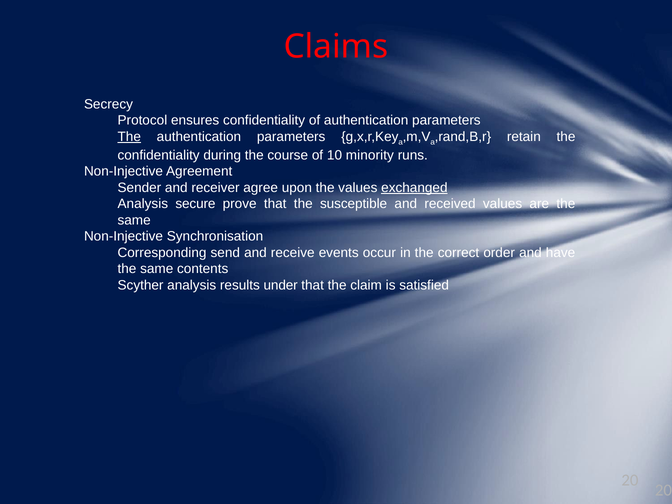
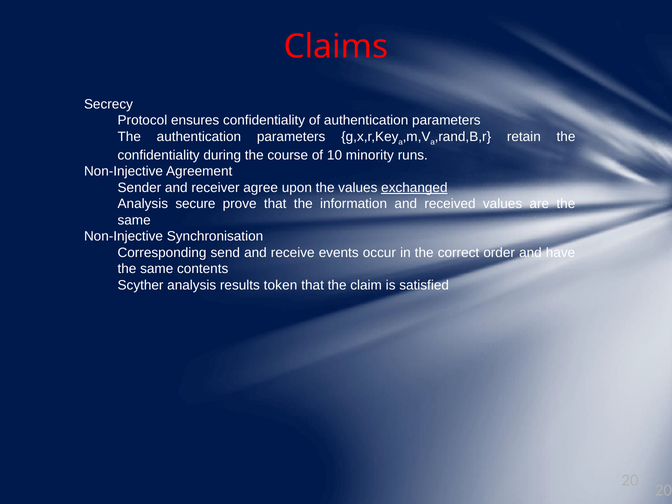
The underline: present -> none (129, 137)
susceptible: susceptible -> information (354, 204)
under: under -> token (281, 285)
